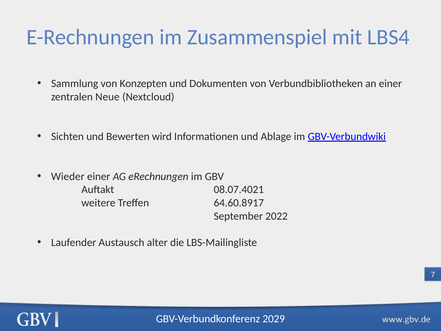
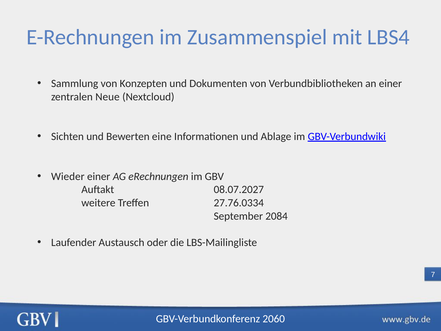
wird: wird -> eine (162, 136)
08.07.4021: 08.07.4021 -> 08.07.2027 (239, 189)
64.60.8917: 64.60.8917 -> 27.76.0334 (239, 203)
2022: 2022 -> 2084 (277, 216)
alter: alter -> oder (157, 242)
2029: 2029 -> 2060 (274, 319)
